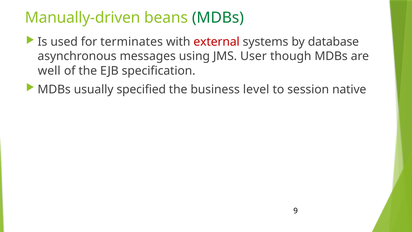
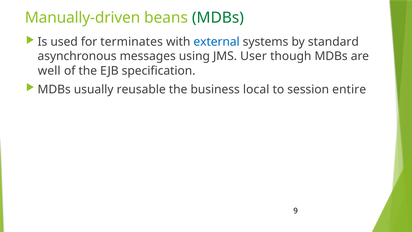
external colour: red -> blue (217, 42)
database: database -> standard (333, 42)
specified: specified -> reusable (141, 89)
level: level -> local (256, 89)
native: native -> entire (349, 89)
